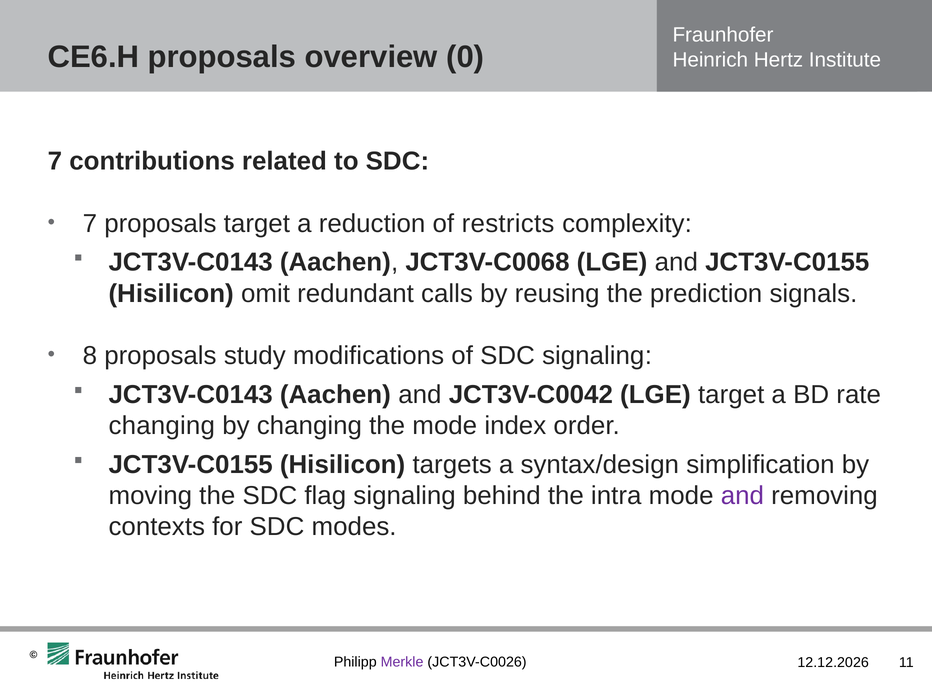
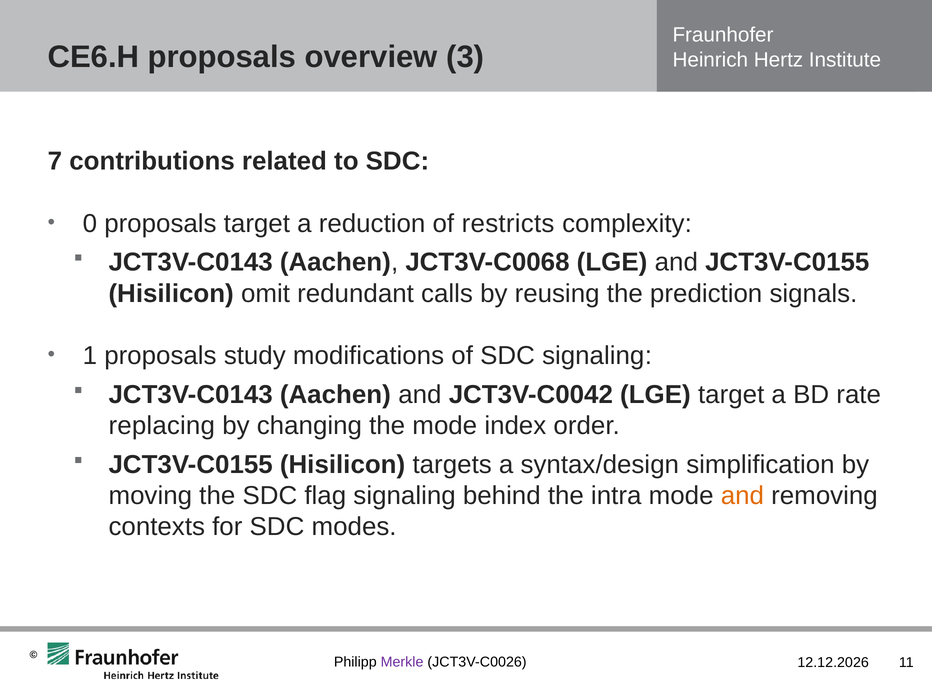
0: 0 -> 3 (465, 57)
7: 7 -> 0 (90, 224)
8: 8 -> 1 (90, 356)
changing: changing -> replacing (162, 426)
and colour: purple -> orange (742, 496)
